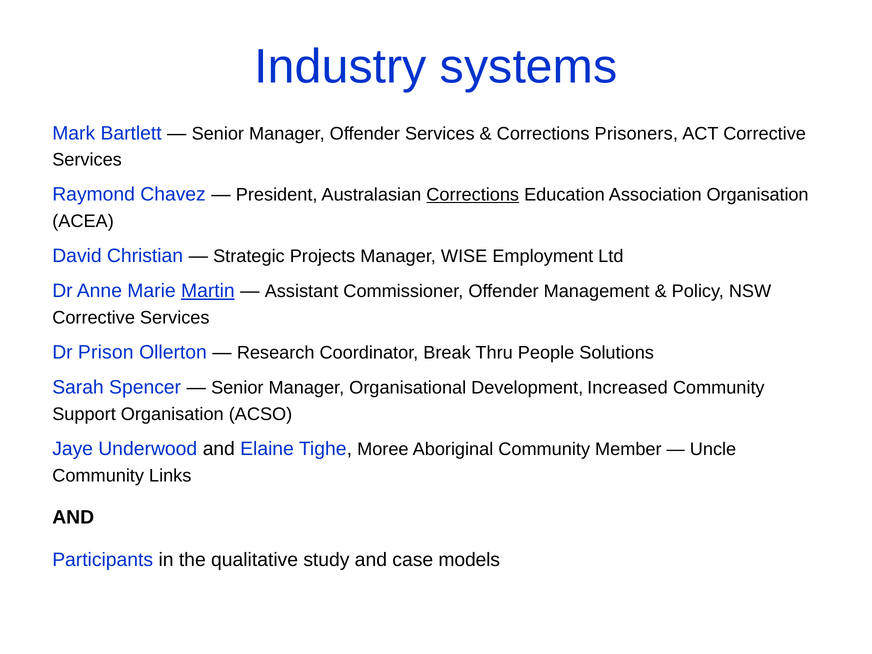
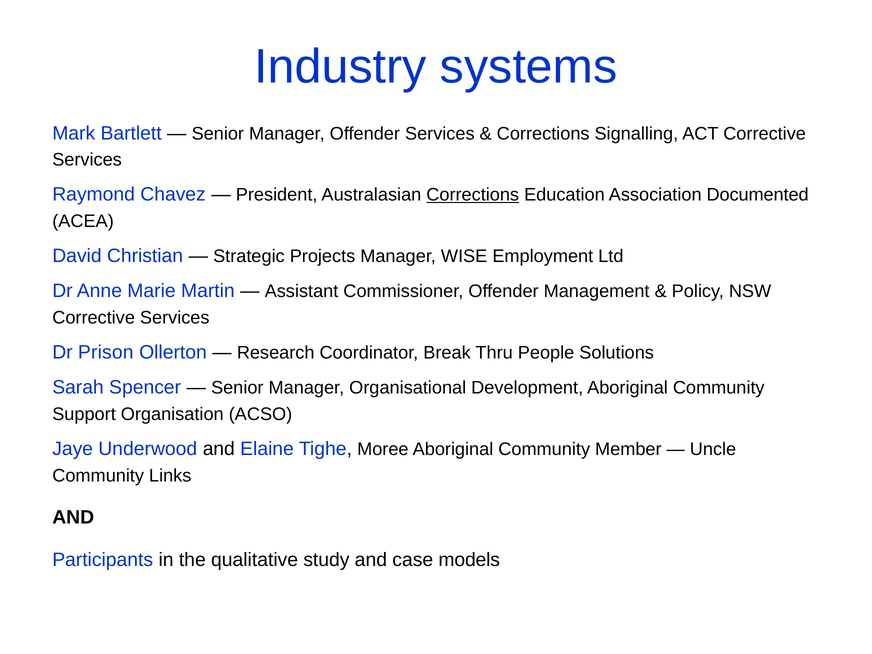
Prisoners: Prisoners -> Signalling (636, 134)
Association Organisation: Organisation -> Documented (758, 195)
Martin underline: present -> none (208, 291)
Development Increased: Increased -> Aboriginal (628, 388)
